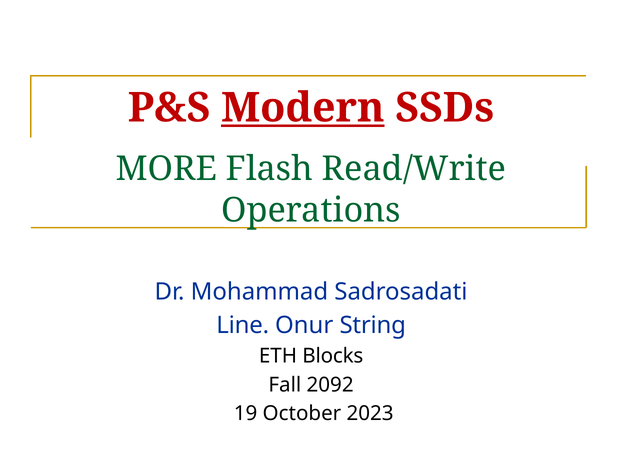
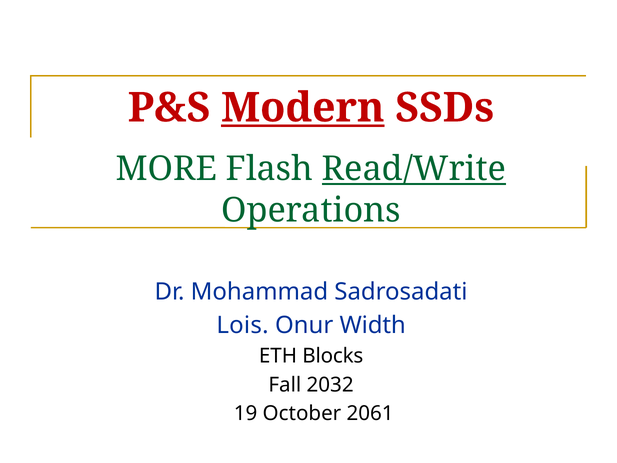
Read/Write underline: none -> present (414, 169)
Line: Line -> Lois (242, 325)
String: String -> Width (373, 325)
2092: 2092 -> 2032 (330, 385)
2023: 2023 -> 2061 (370, 413)
